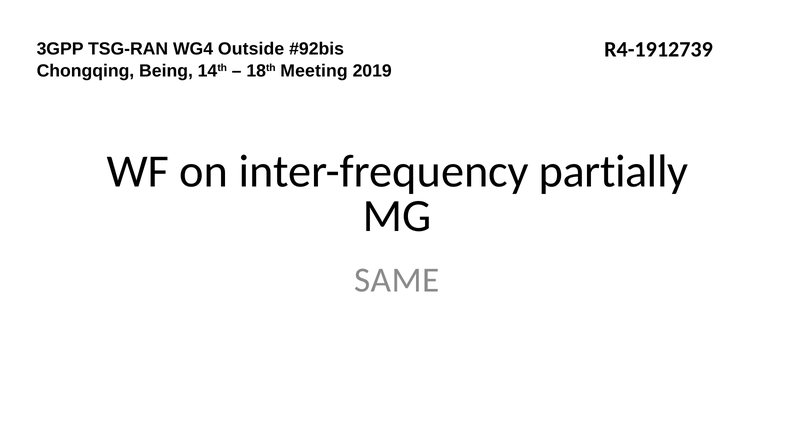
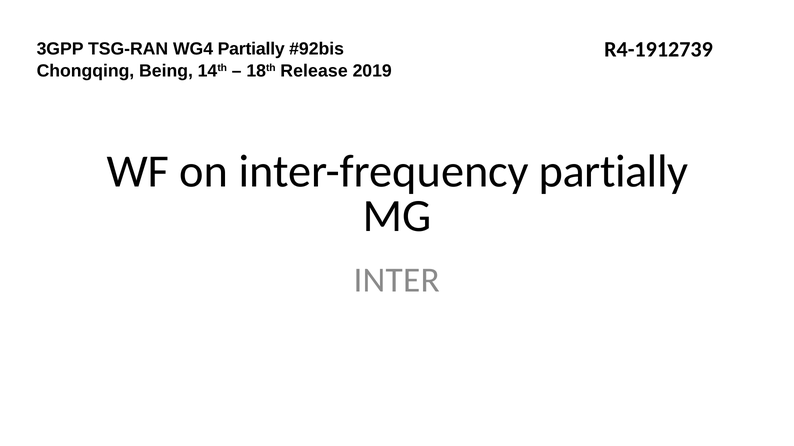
WG4 Outside: Outside -> Partially (251, 49)
Meeting: Meeting -> Release (314, 71)
SAME: SAME -> INTER (397, 281)
